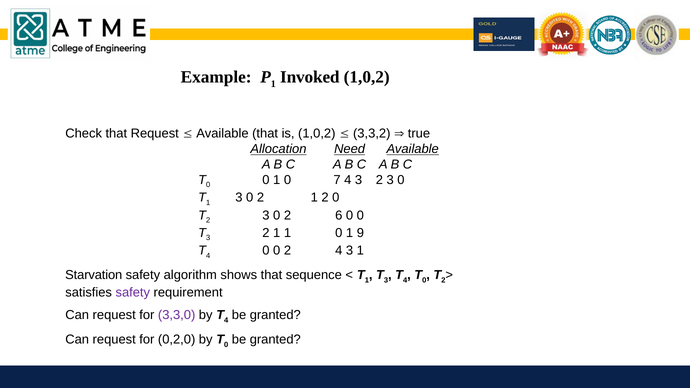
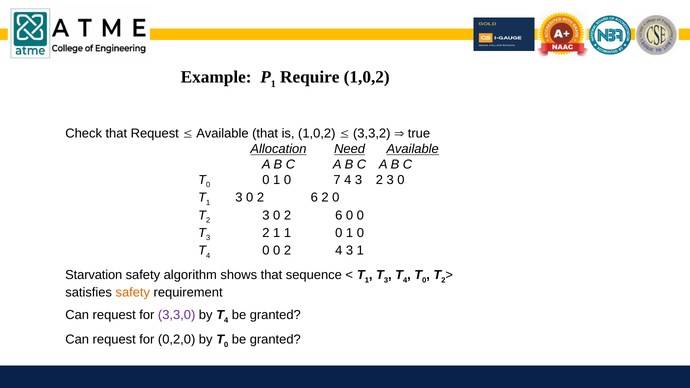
Invoked: Invoked -> Require (310, 77)
1: 1 -> 6 (314, 198)
1 0 1 9: 9 -> 0 (360, 233)
safety colour: purple -> orange (133, 293)
